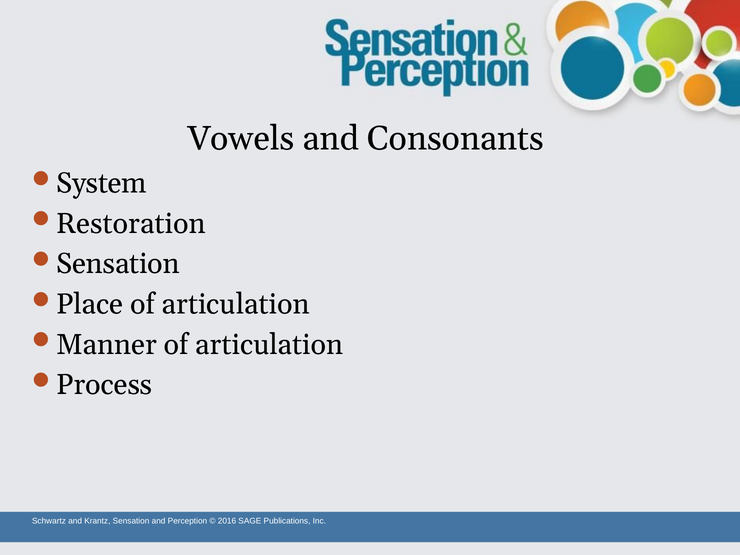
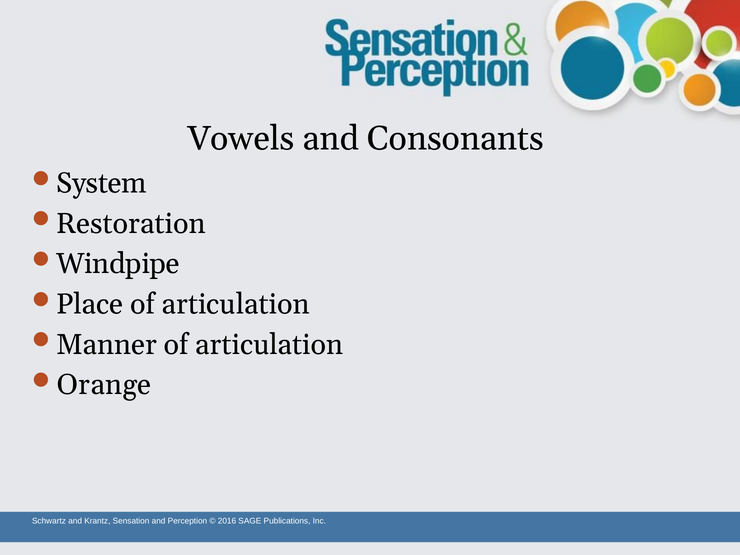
Sensation: Sensation -> Windpipe (118, 264)
Process: Process -> Orange (104, 385)
